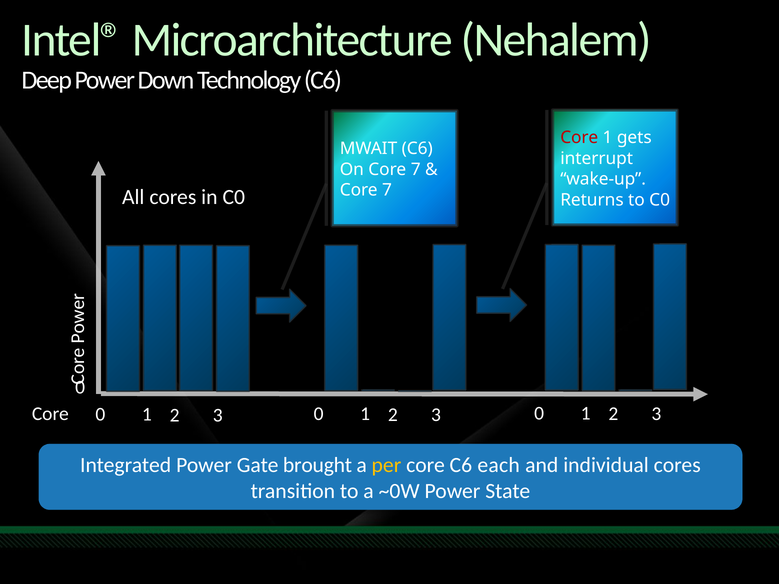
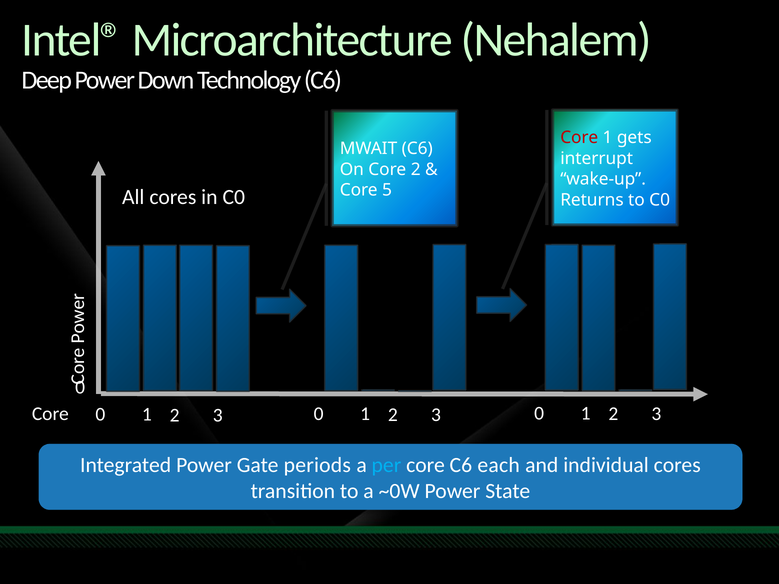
On Core 7: 7 -> 2 (416, 169)
7: 7 -> 5 (387, 190)
brought: brought -> periods (317, 466)
per colour: yellow -> light blue (386, 466)
